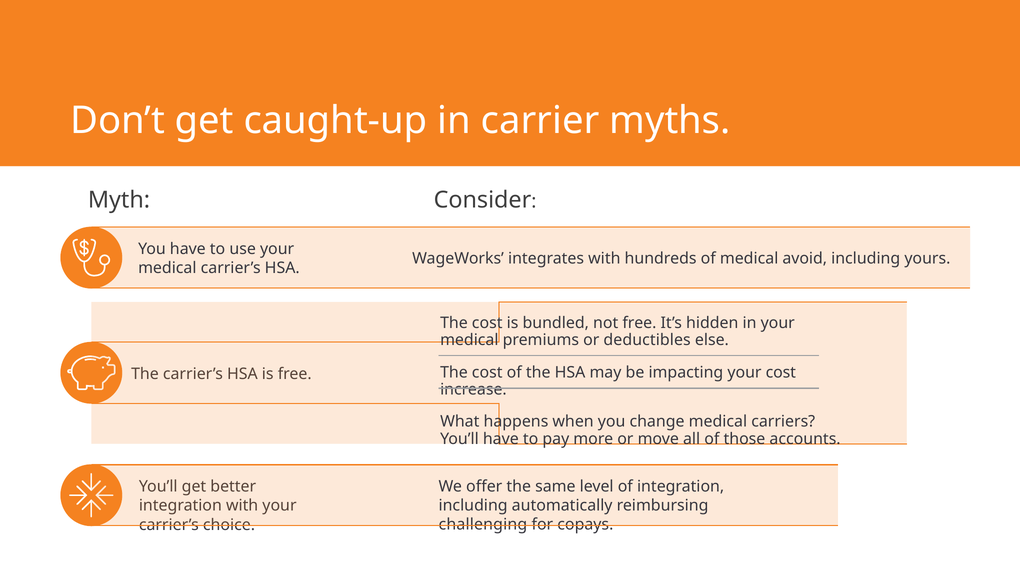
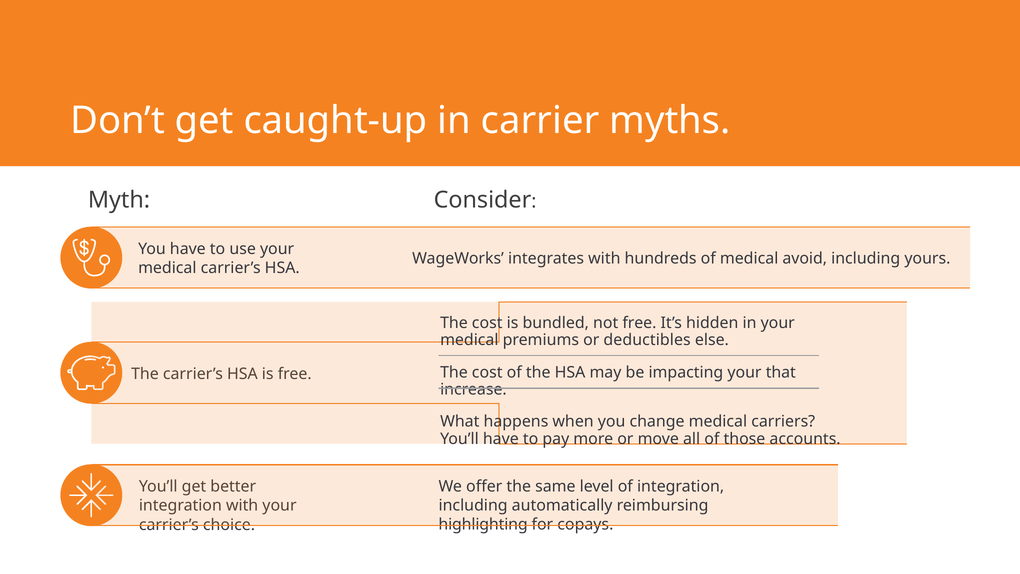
your cost: cost -> that (781, 372)
challenging: challenging -> highlighting (483, 524)
